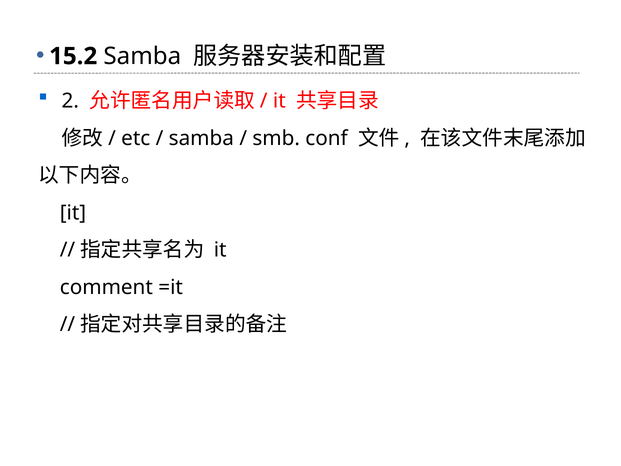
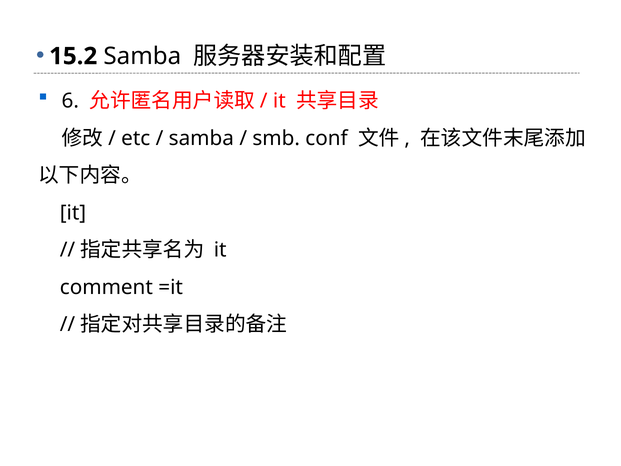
2: 2 -> 6 (70, 101)
